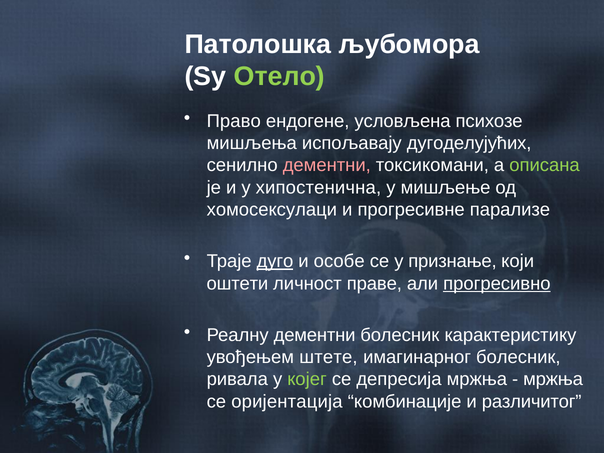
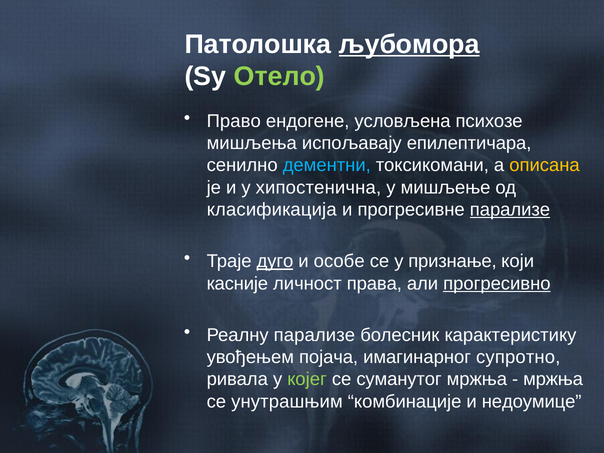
љубомора underline: none -> present (409, 44)
дугоделујућих: дугоделујућих -> епилептичара (469, 143)
дементни colour: pink -> light blue (327, 165)
описана colour: light green -> yellow (545, 165)
хомосексулаци: хомосексулаци -> класификација (272, 210)
парализе underline: none -> present (510, 210)
оштети: оштети -> касније (237, 283)
праве: праве -> права (374, 283)
Реалну дементни: дементни -> парализе (314, 335)
штете: штете -> појача (329, 357)
имагинарног болесник: болесник -> супротно (518, 357)
депресија: депресија -> суманутог (399, 379)
оријентација: оријентација -> унутрашњим (287, 401)
различитог: различитог -> недоумице (532, 401)
